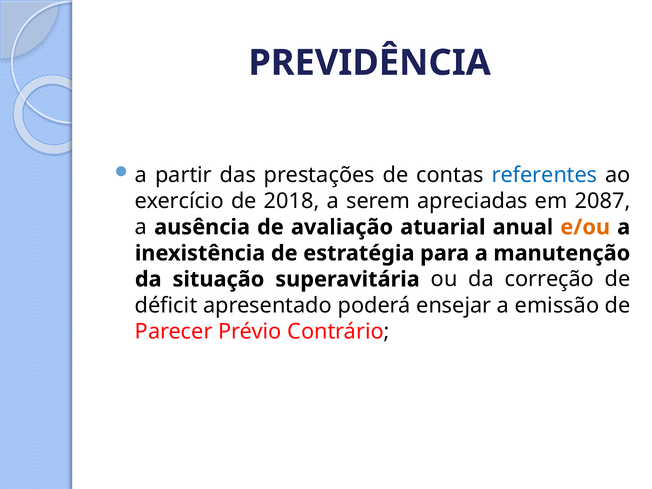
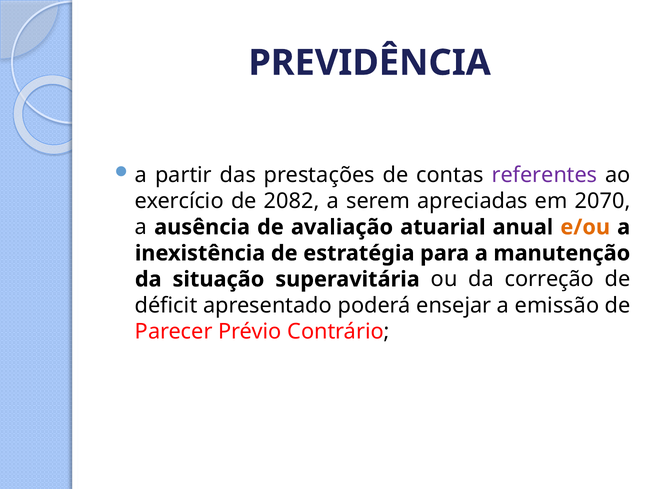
referentes colour: blue -> purple (545, 175)
2018: 2018 -> 2082 (292, 201)
2087: 2087 -> 2070 (603, 201)
